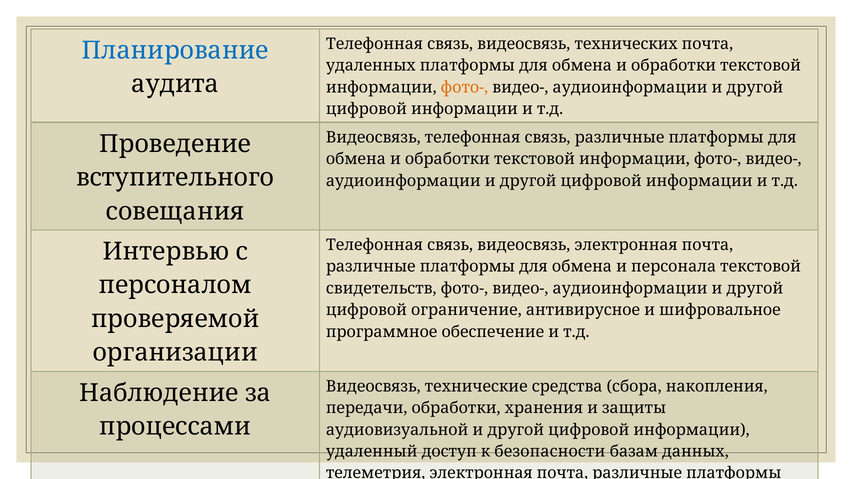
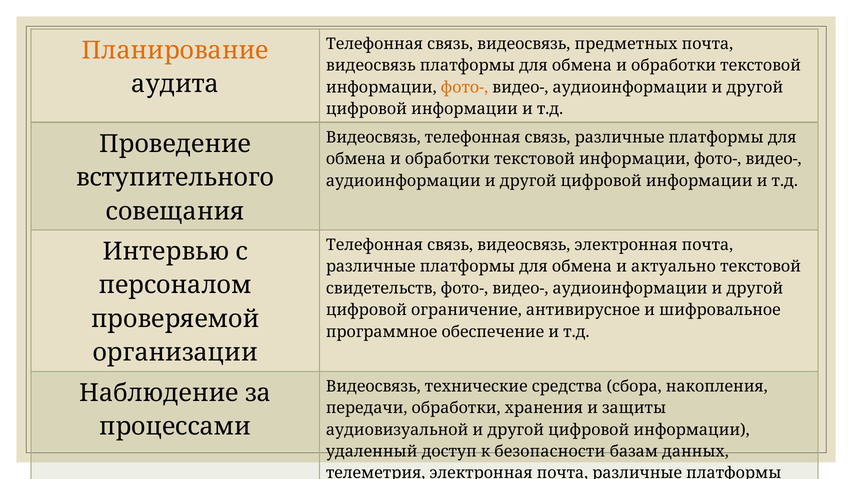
технических: технических -> предметных (626, 44)
Планирование colour: blue -> orange (175, 51)
удаленных: удаленных -> видеосвязь (371, 66)
персонала: персонала -> актуально (674, 267)
